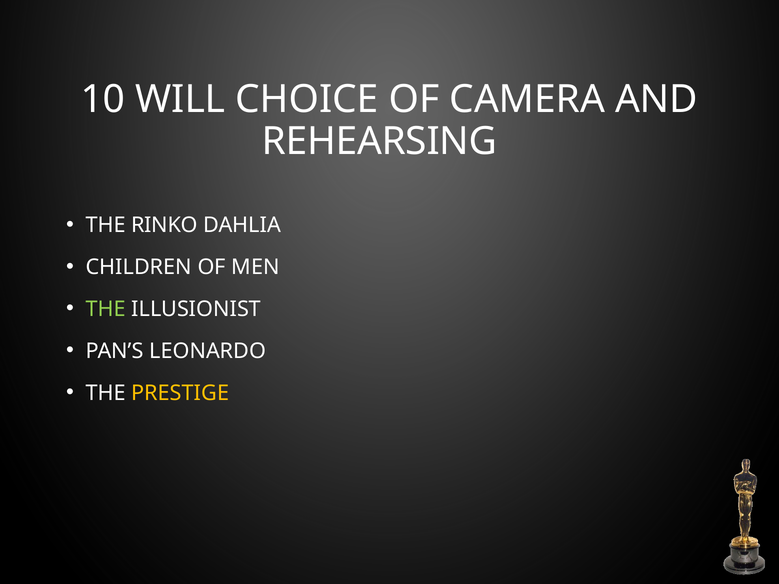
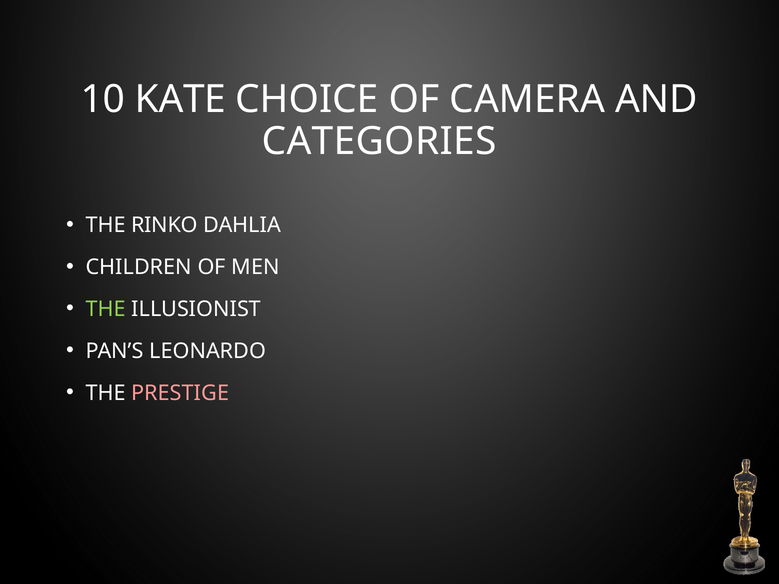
WILL: WILL -> KATE (180, 99)
REHEARSING: REHEARSING -> CATEGORIES (379, 141)
PRESTIGE colour: yellow -> pink (180, 393)
